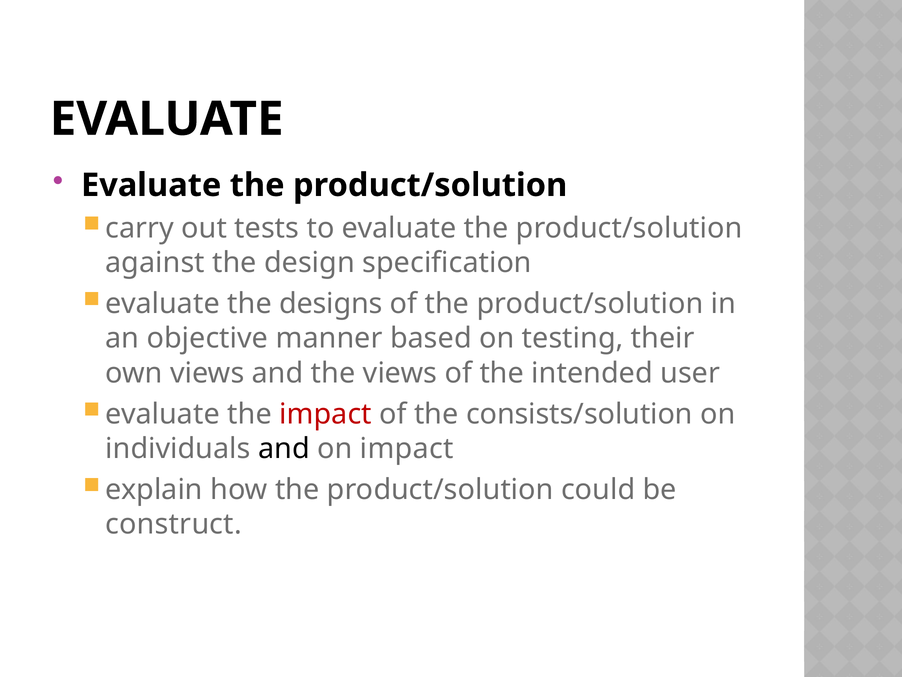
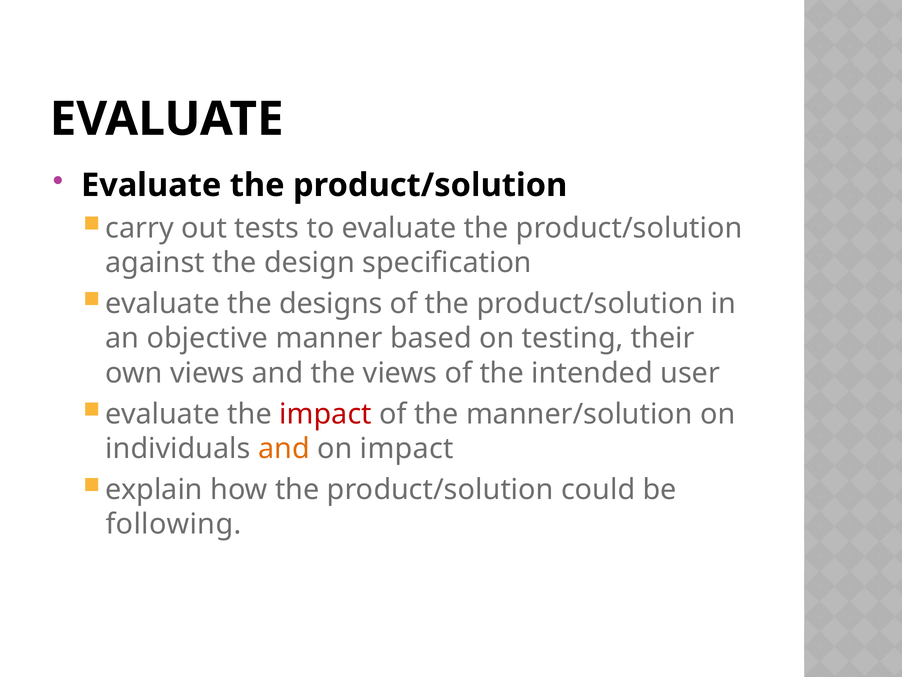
consists/solution: consists/solution -> manner/solution (579, 414)
and colour: black -> orange (284, 448)
construct: construct -> following (174, 524)
